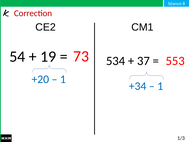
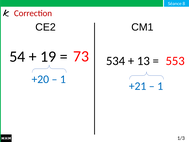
37: 37 -> 13 (143, 61)
+34: +34 -> +21 (138, 86)
